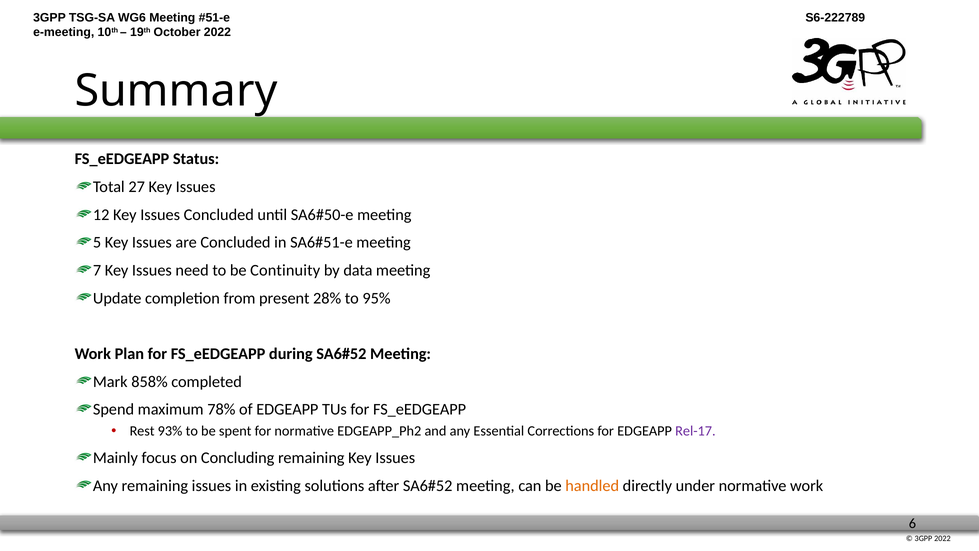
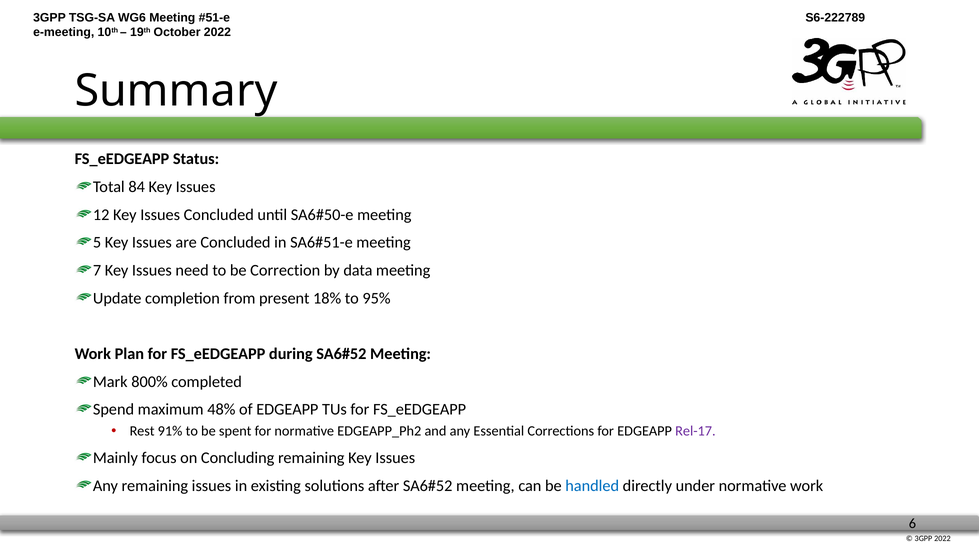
27: 27 -> 84 (137, 187)
Continuity: Continuity -> Correction (285, 270)
28%: 28% -> 18% (327, 298)
858%: 858% -> 800% (150, 381)
78%: 78% -> 48% (221, 409)
93%: 93% -> 91% (170, 431)
handled colour: orange -> blue (592, 485)
